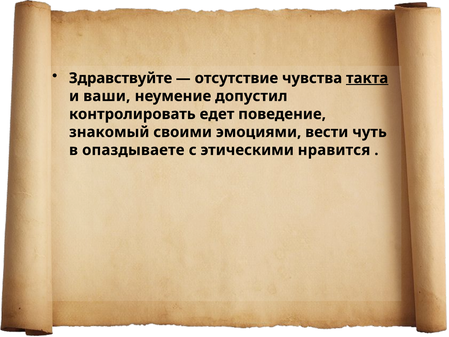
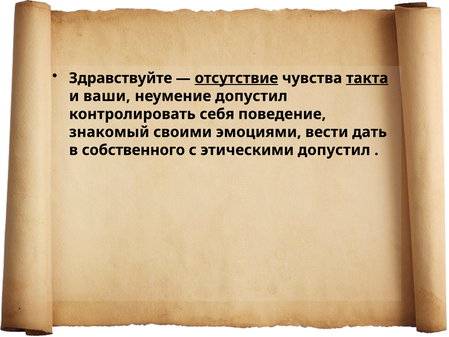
отсутствие underline: none -> present (236, 78)
едет: едет -> себя (217, 114)
чуть: чуть -> дать (370, 132)
опаздываете: опаздываете -> собственного (133, 150)
этическими нравится: нравится -> допустил (334, 150)
